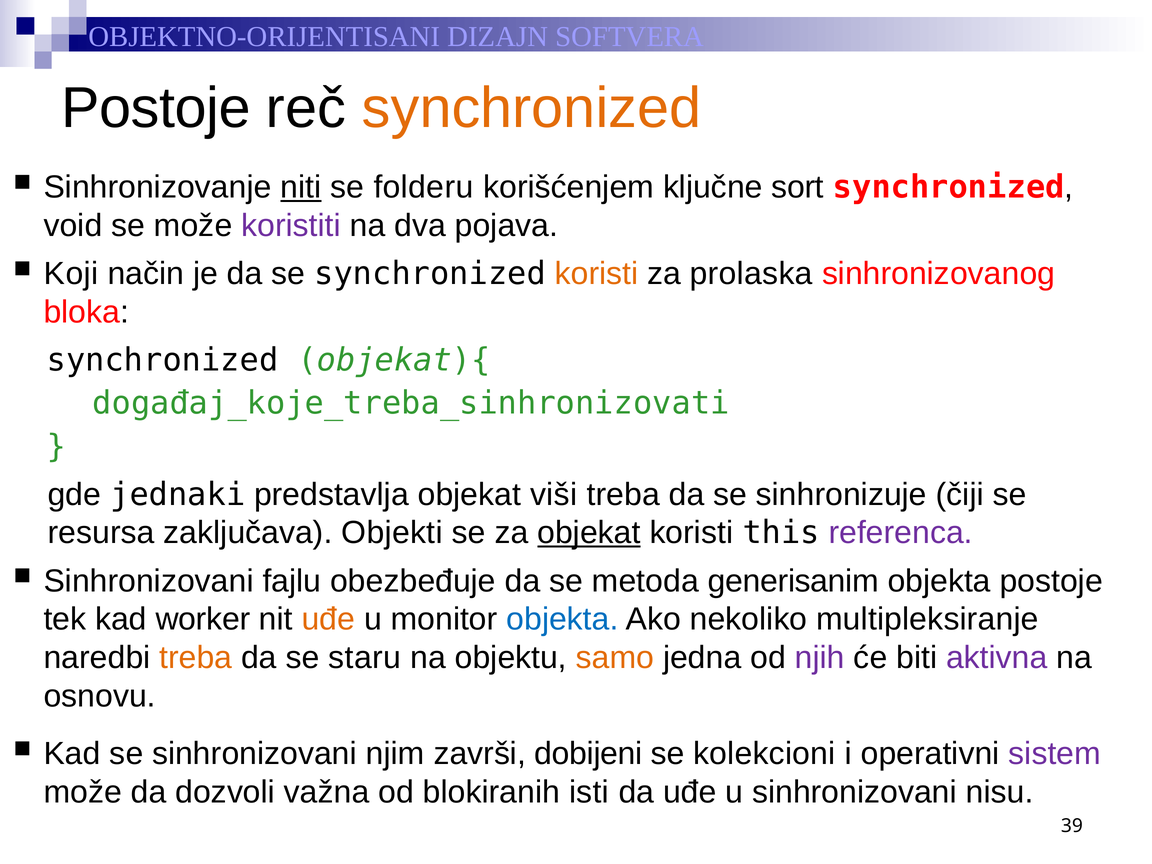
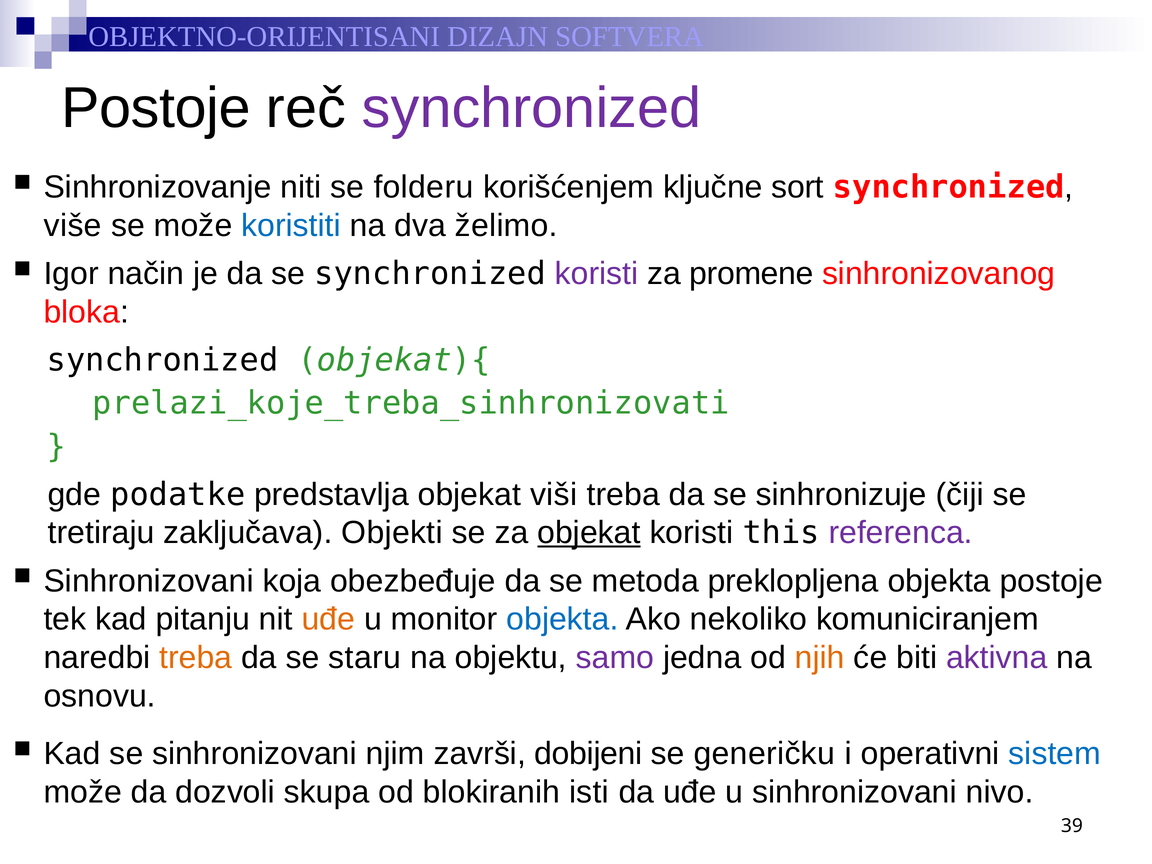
synchronized colour: orange -> purple (532, 108)
niti underline: present -> none (301, 187)
void: void -> više (73, 226)
koristiti colour: purple -> blue (291, 226)
pojava: pojava -> želimo (506, 226)
Koji: Koji -> Igor (71, 274)
koristi colour: orange -> purple (597, 274)
prolaska: prolaska -> promene (752, 274)
događaj_koje_treba_sinhronizovati: događaj_koje_treba_sinhronizovati -> prelazi_koje_treba_sinhronizovati (411, 403)
jednaki: jednaki -> podatke (178, 494)
resursa: resursa -> tretiraju (101, 533)
fajlu: fajlu -> koja (292, 581)
generisanim: generisanim -> preklopljena (793, 581)
worker: worker -> pitanju (203, 619)
multipleksiranje: multipleksiranje -> komuniciranjem (927, 619)
samo colour: orange -> purple (615, 658)
njih colour: purple -> orange (820, 658)
kolekcioni: kolekcioni -> generičku (764, 754)
sistem colour: purple -> blue (1055, 754)
važna: važna -> skupa (327, 792)
nisu: nisu -> nivo (1000, 792)
